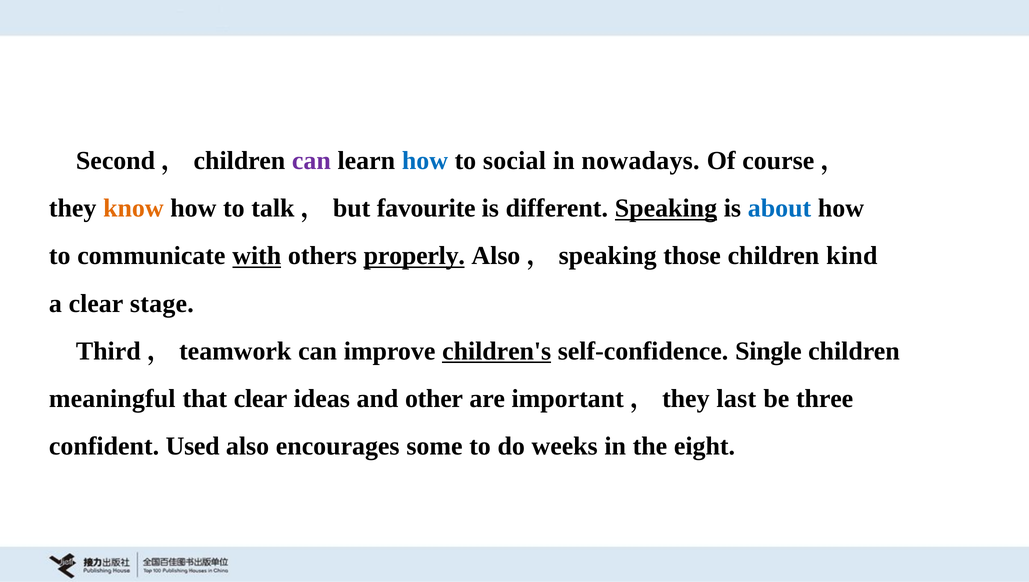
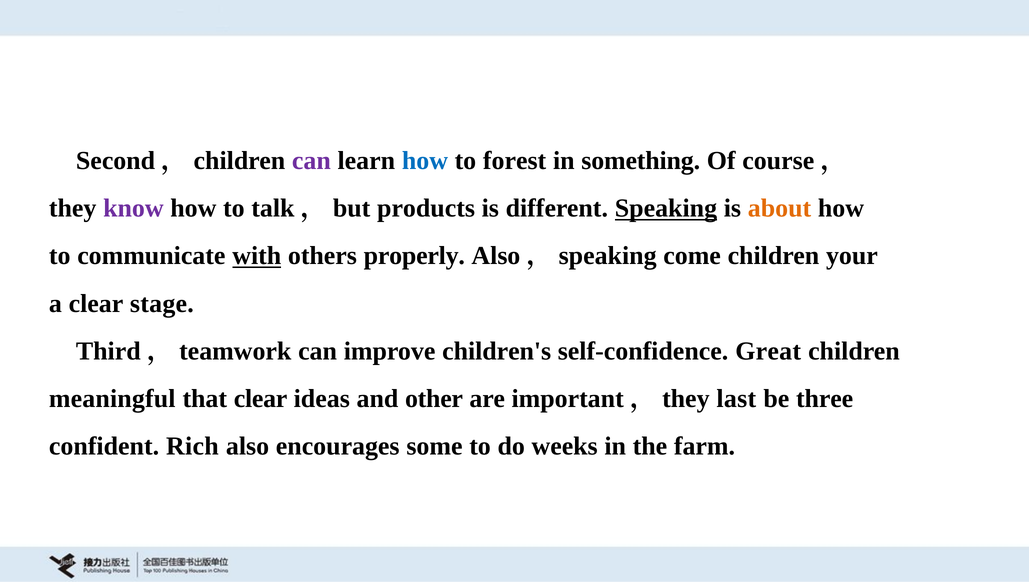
social: social -> forest (515, 161)
nowadays: nowadays -> something (641, 161)
know colour: orange -> purple (133, 208)
favourite: favourite -> products (426, 208)
about colour: blue -> orange (779, 208)
properly underline: present -> none (414, 256)
those: those -> come (692, 256)
kind: kind -> your (852, 256)
children's underline: present -> none (497, 351)
Single: Single -> Great (768, 351)
Used: Used -> Rich (192, 446)
eight: eight -> farm (704, 446)
